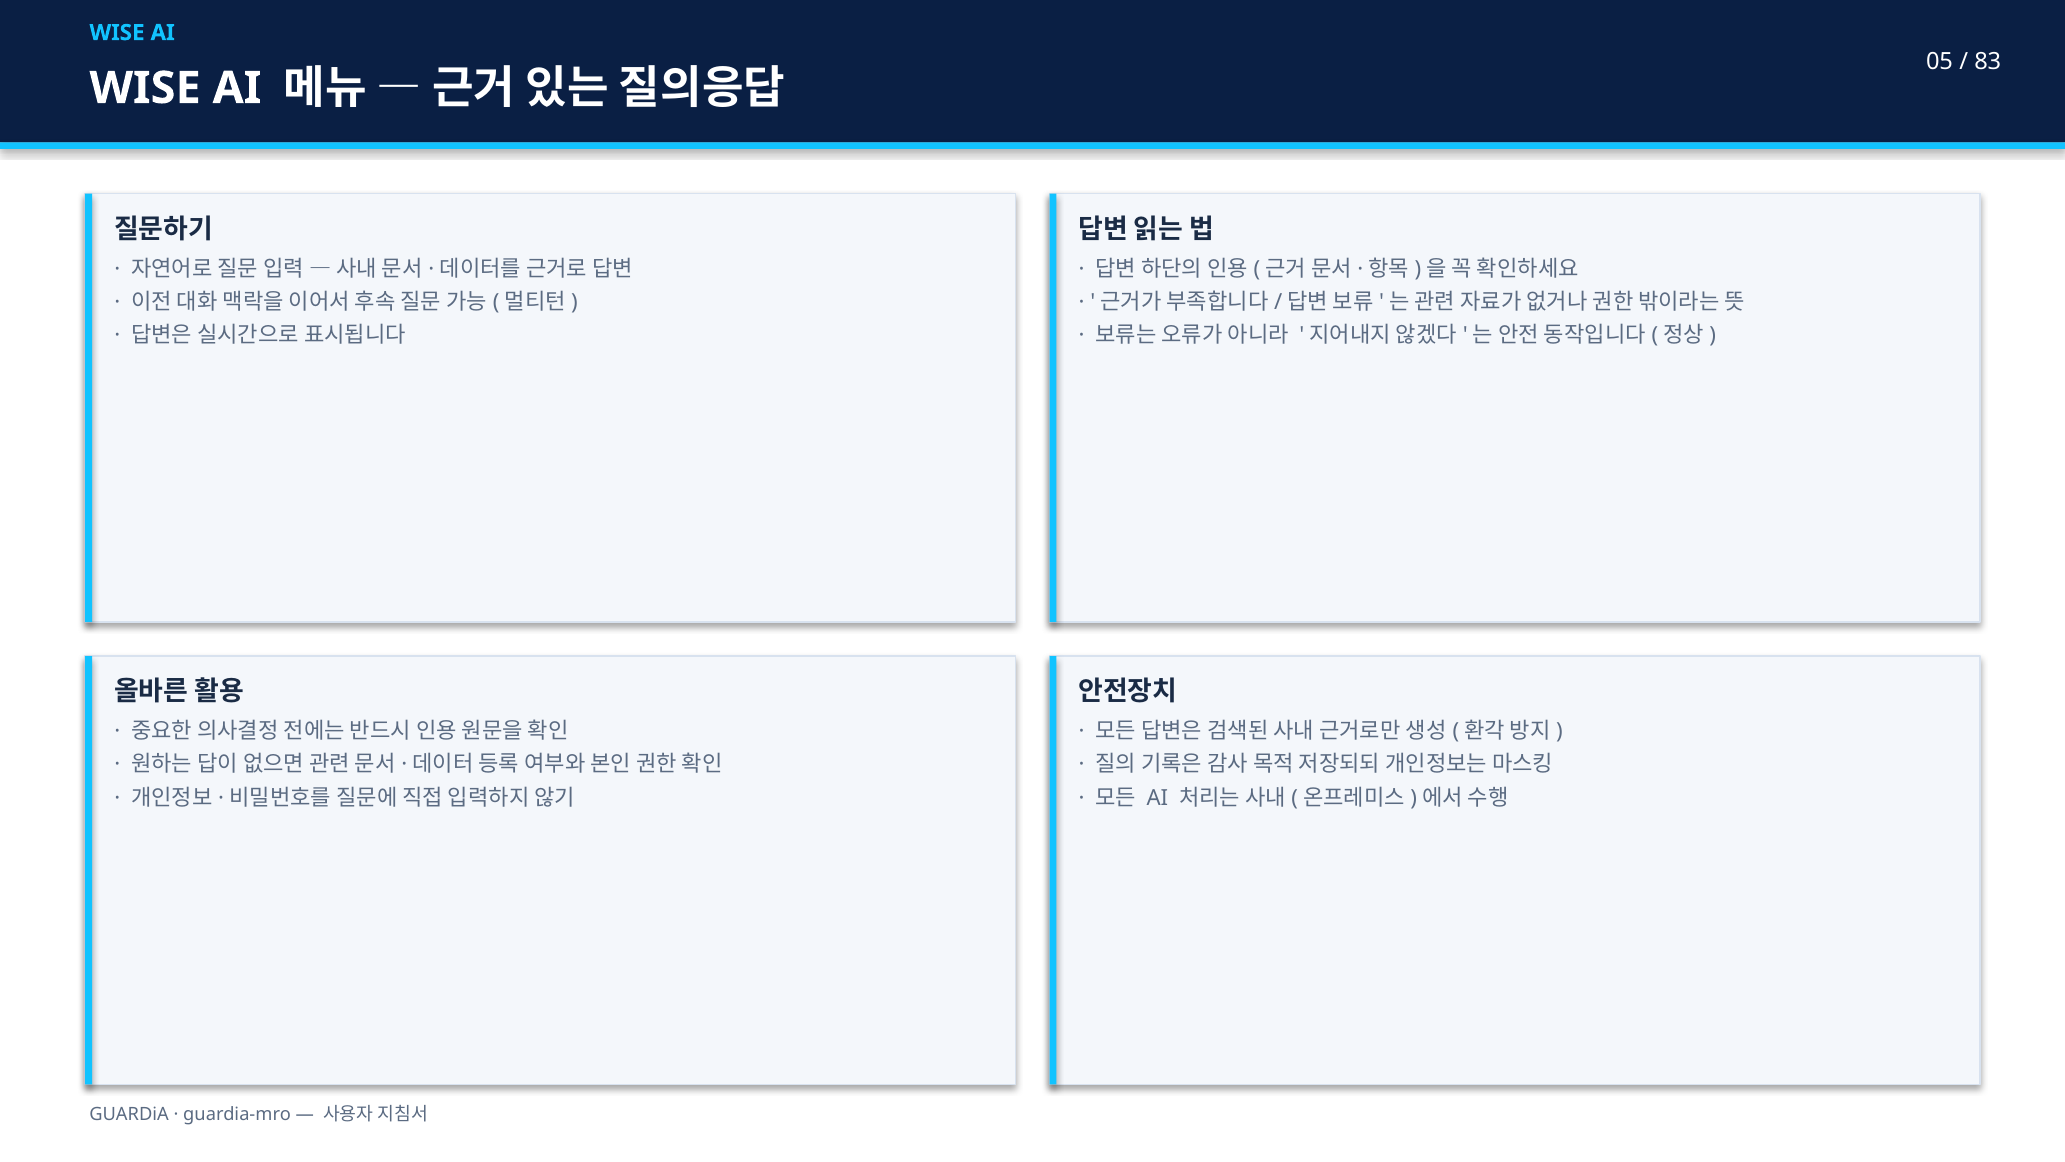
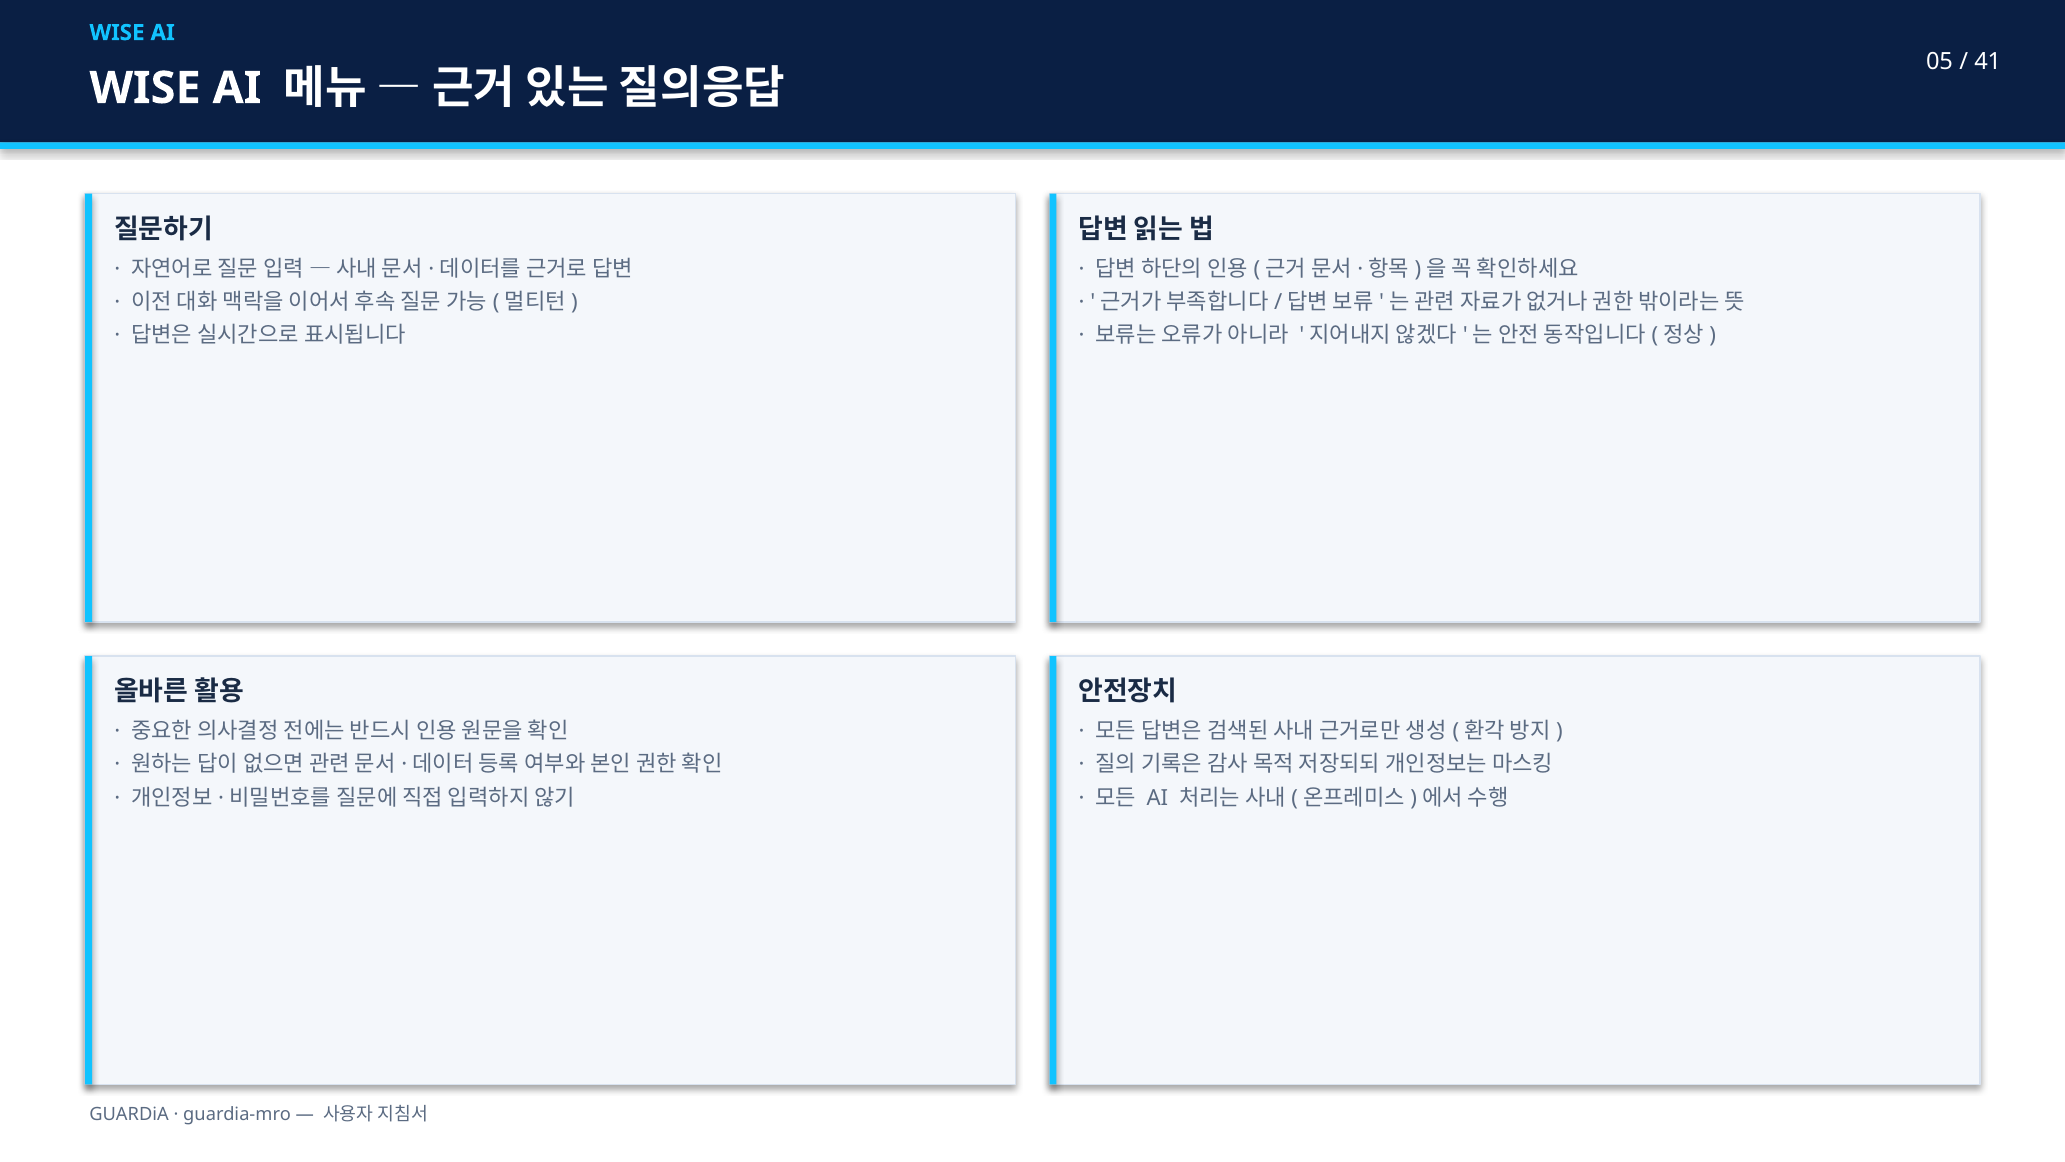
83: 83 -> 41 (1988, 61)
